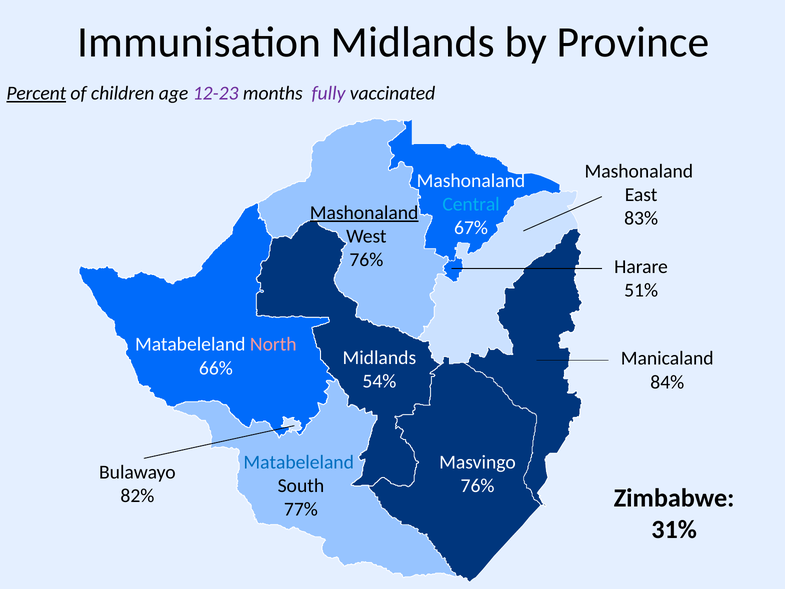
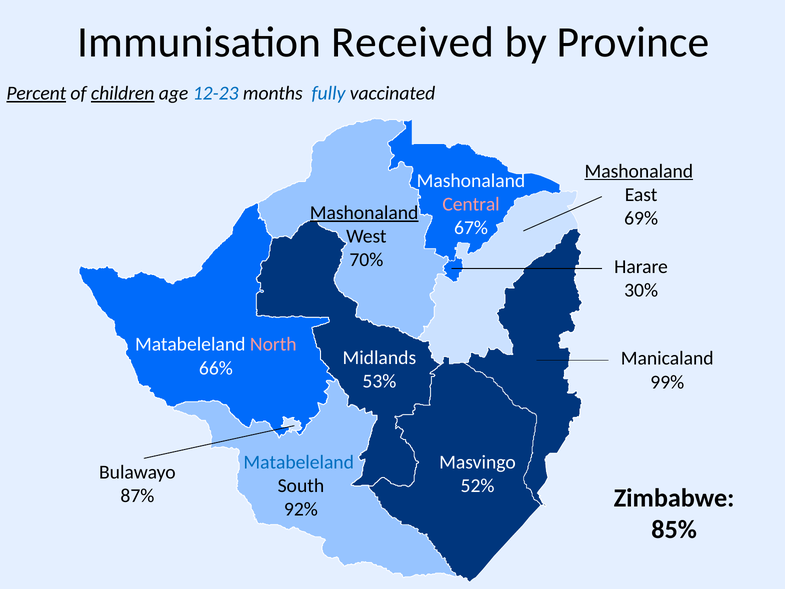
Immunisation Midlands: Midlands -> Received (413, 42)
children underline: none -> present (123, 93)
12-23 colour: purple -> blue (216, 93)
fully colour: purple -> blue (329, 93)
Mashonaland underline: none -> present (639, 171)
Central colour: light blue -> pink (471, 204)
83%: 83% -> 69% (641, 218)
76%: 76% -> 70% (366, 260)
51%: 51% -> 30% (641, 290)
54%: 54% -> 53% (379, 381)
84%: 84% -> 99% (667, 382)
76%: 76% -> 52% (478, 486)
82%: 82% -> 87% (137, 496)
77%: 77% -> 92% (301, 509)
31%: 31% -> 85% (674, 529)
